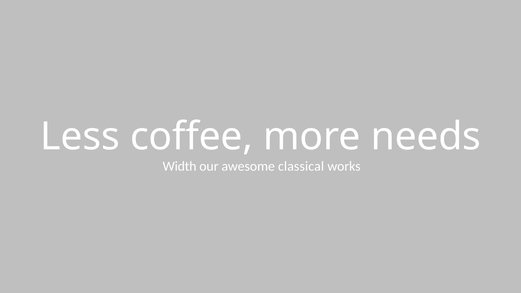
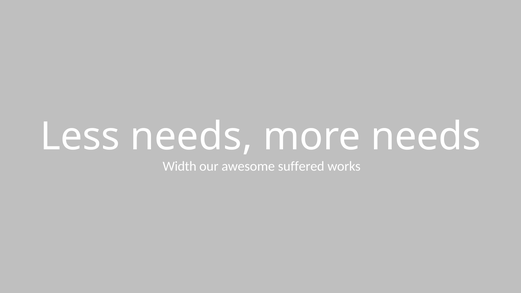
Less coffee: coffee -> needs (191, 137)
classical: classical -> suffered (301, 166)
